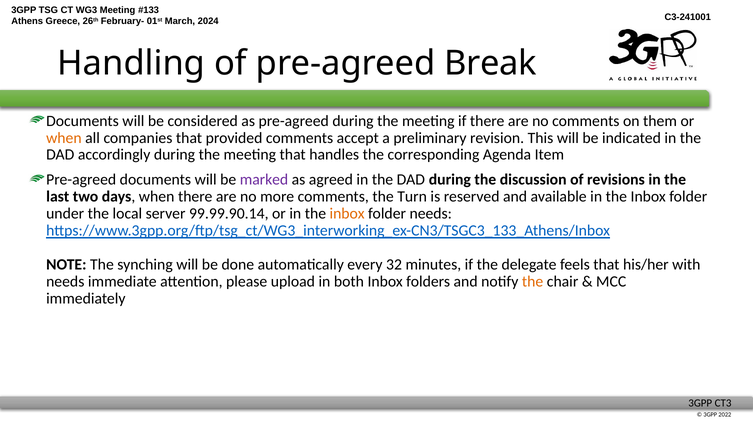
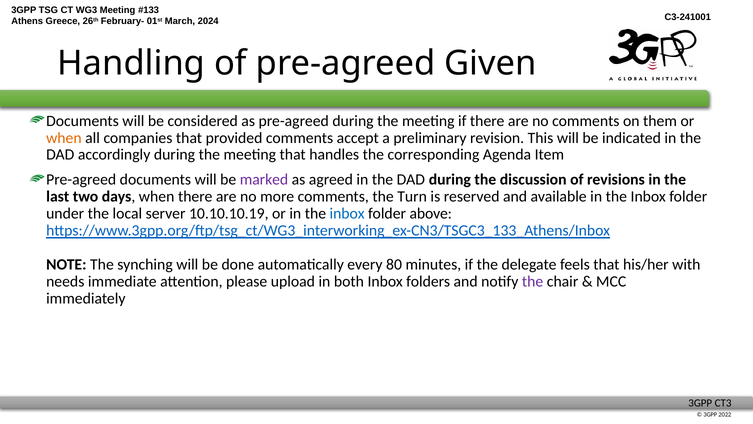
Break: Break -> Given (490, 63)
99.99.90.14: 99.99.90.14 -> 10.10.10.19 (229, 213)
inbox colour: orange -> blue (347, 213)
folder needs: needs -> above (431, 213)
32: 32 -> 80 (394, 264)
the colour: orange -> purple (533, 281)
